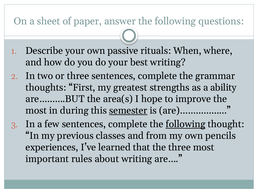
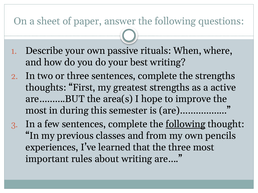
the grammar: grammar -> strengths (215, 76)
ability: ability -> active (223, 88)
semester underline: present -> none (128, 111)
